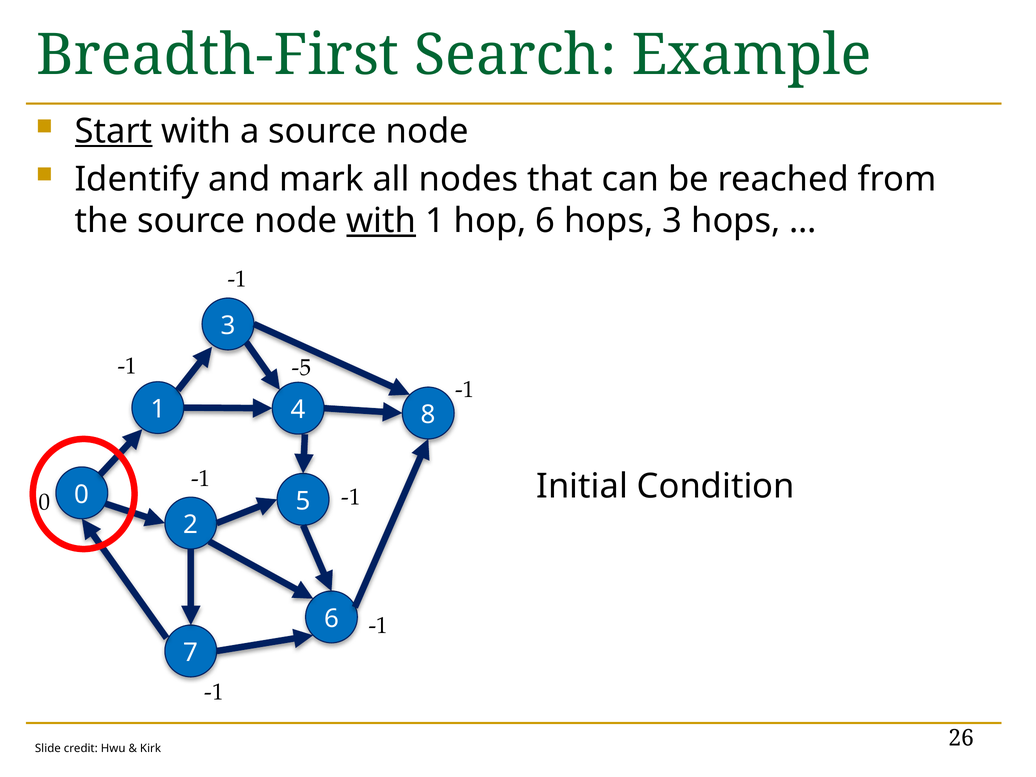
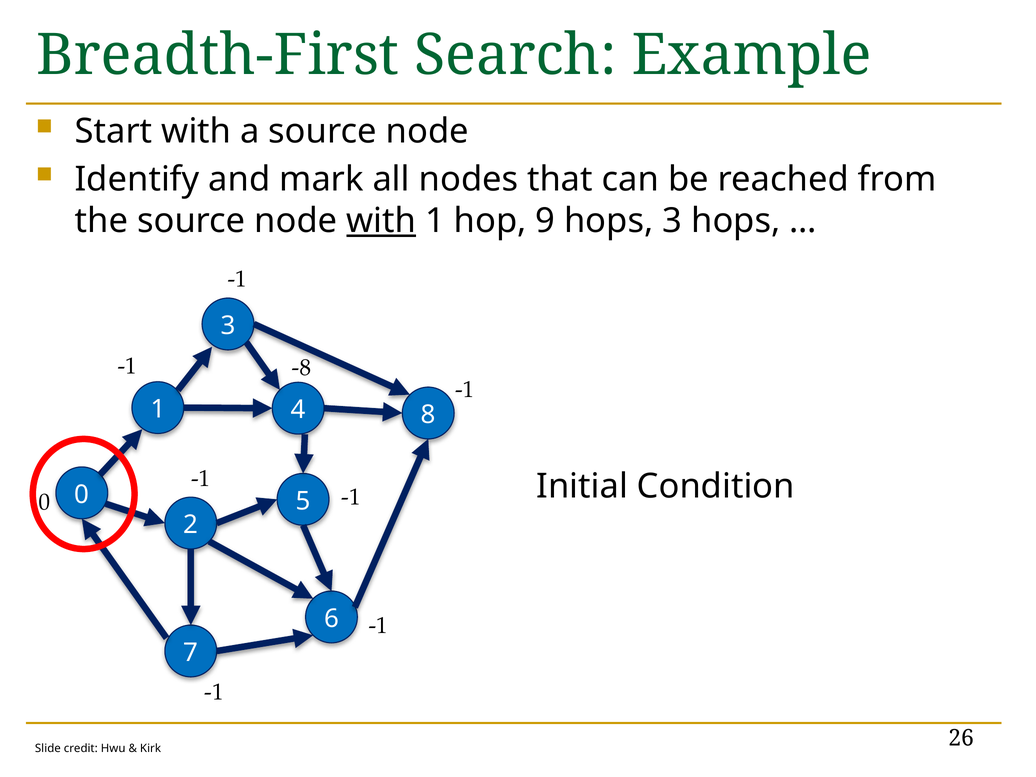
Start underline: present -> none (114, 131)
hop 6: 6 -> 9 (545, 221)
-5: -5 -> -8 (301, 368)
